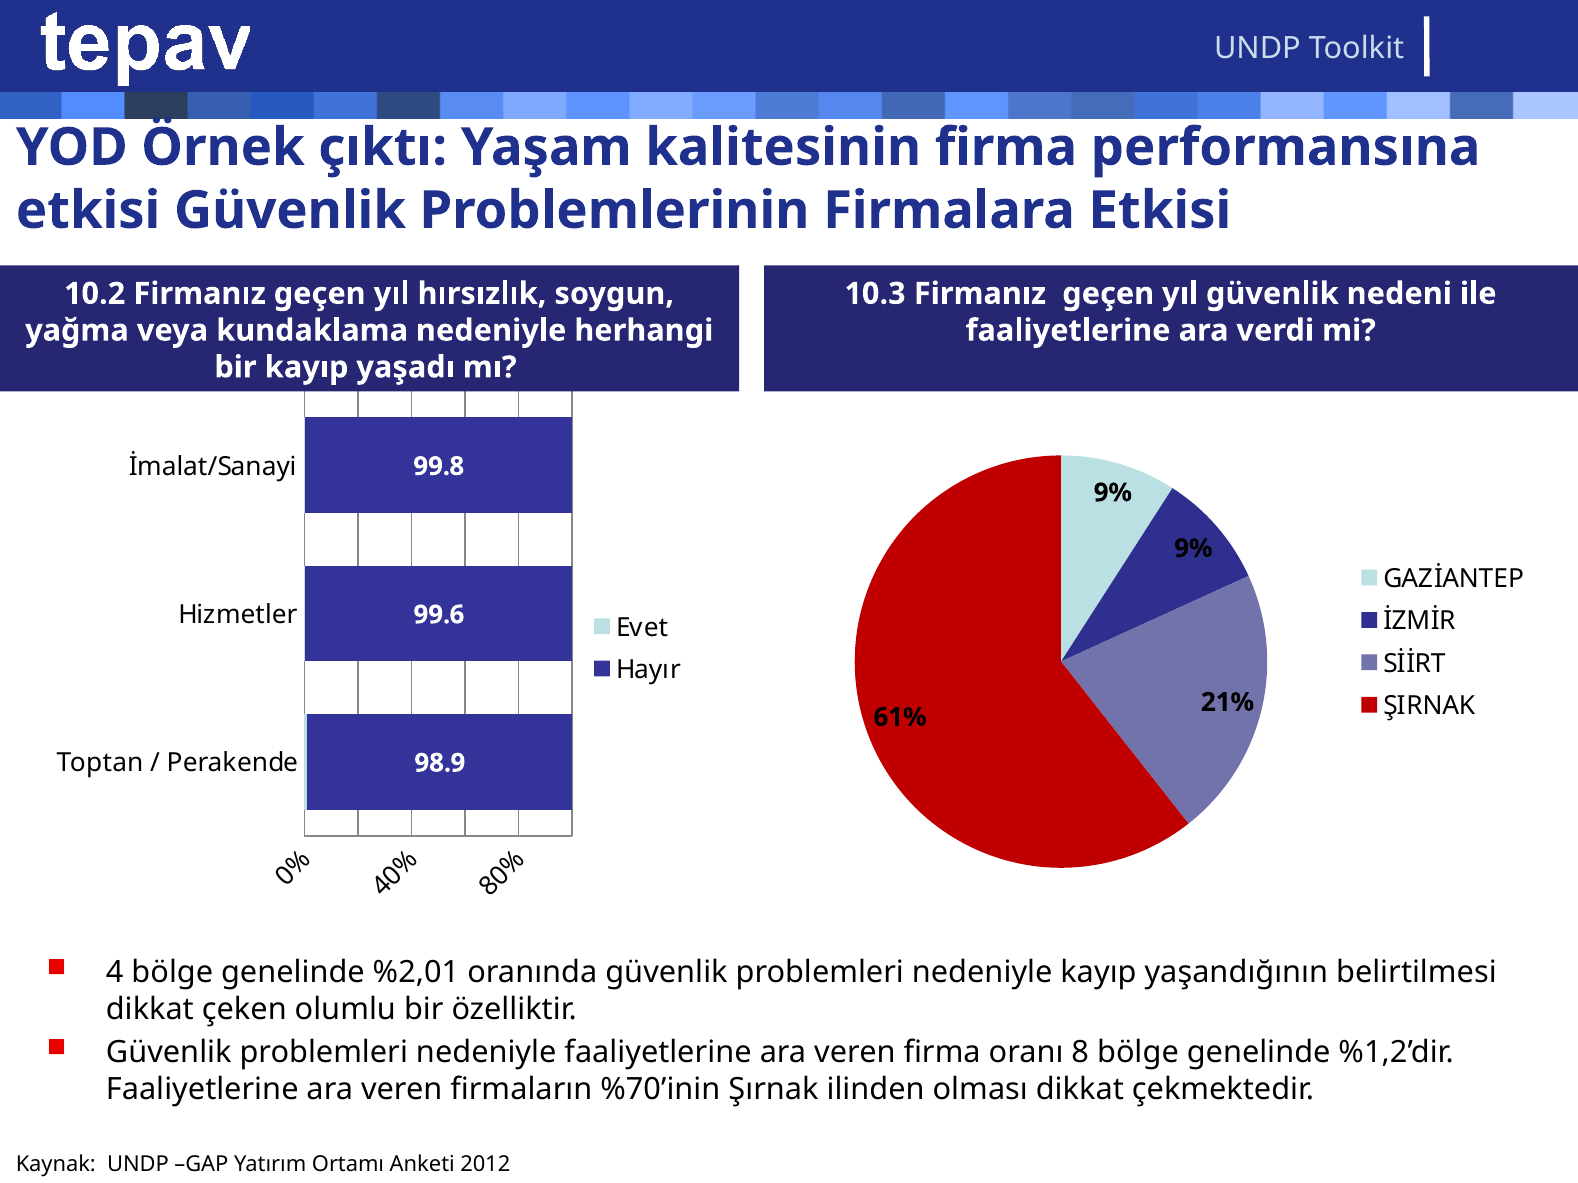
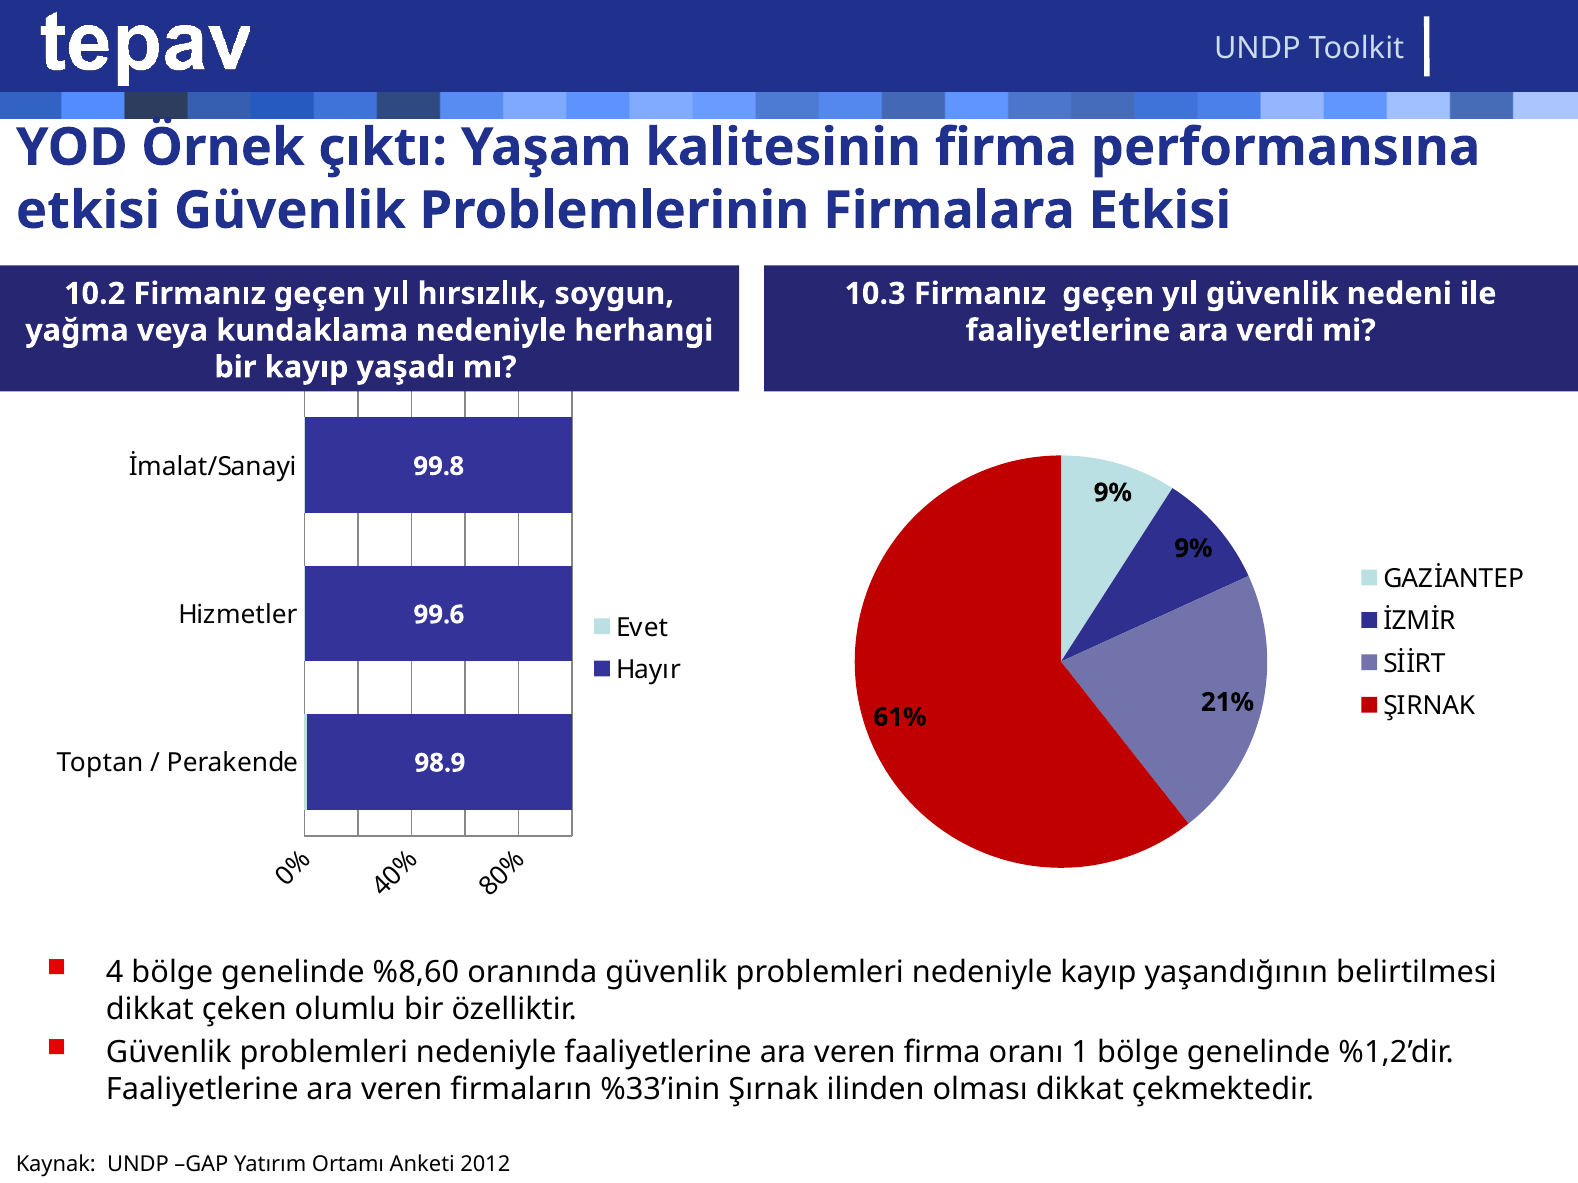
%2,01: %2,01 -> %8,60 (416, 973)
oranı 8: 8 -> 1 (1080, 1053)
%70’inin: %70’inin -> %33’inin (660, 1090)
